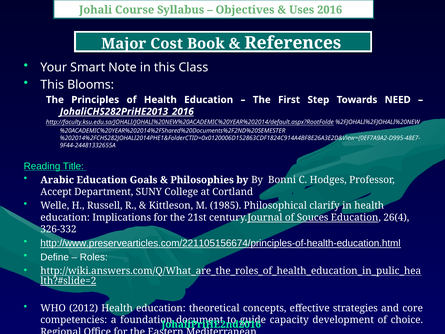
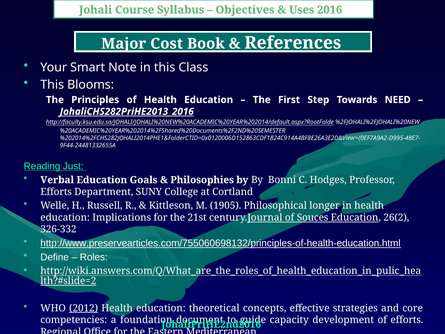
Title: Title -> Just (73, 166)
Arabic: Arabic -> Verbal (57, 180)
Accept: Accept -> Efforts (56, 192)
1985: 1985 -> 1905 (226, 206)
clarify: clarify -> longer (325, 206)
26(4: 26(4 -> 26(2 (396, 217)
http://www.preservearticles.com/221105156674/principles-of-health-education.html: http://www.preservearticles.com/221105156674/principles-of-health-education.html -> http://www.preservearticles.com/755060698132/principles-of-health-education.html (220, 243)
2012 underline: none -> present (84, 308)
of choice: choice -> efforts (407, 320)
